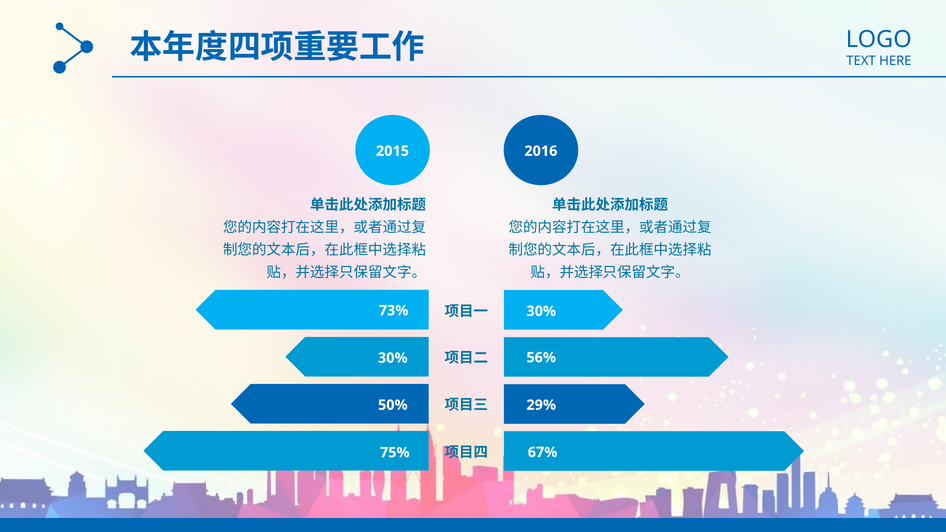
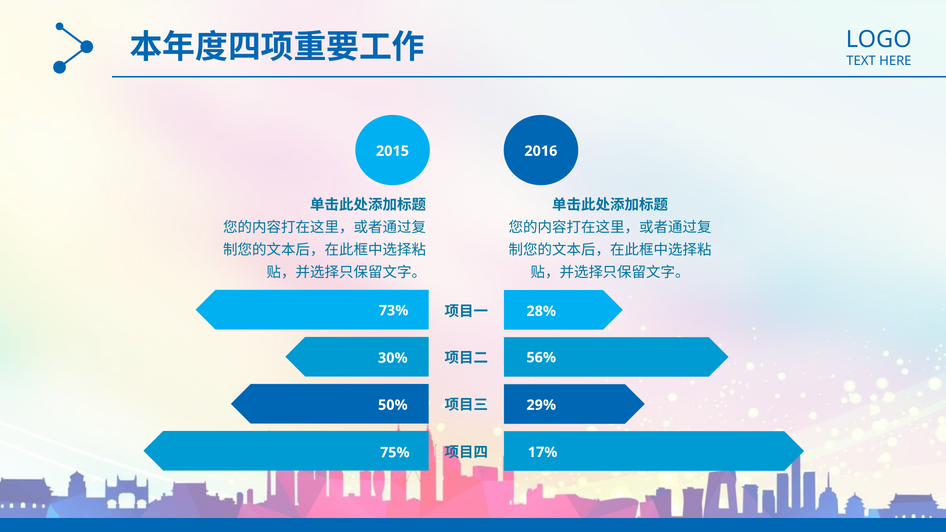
30%: 30% -> 28% (541, 311)
67%: 67% -> 17% (543, 452)
